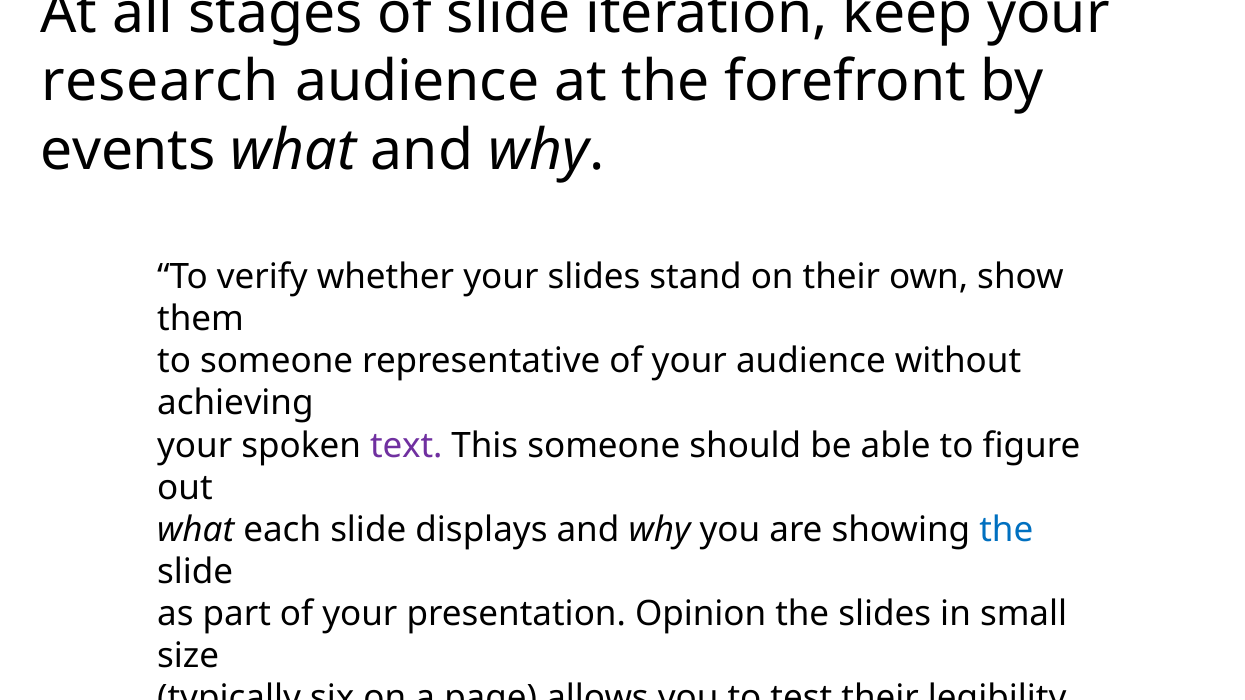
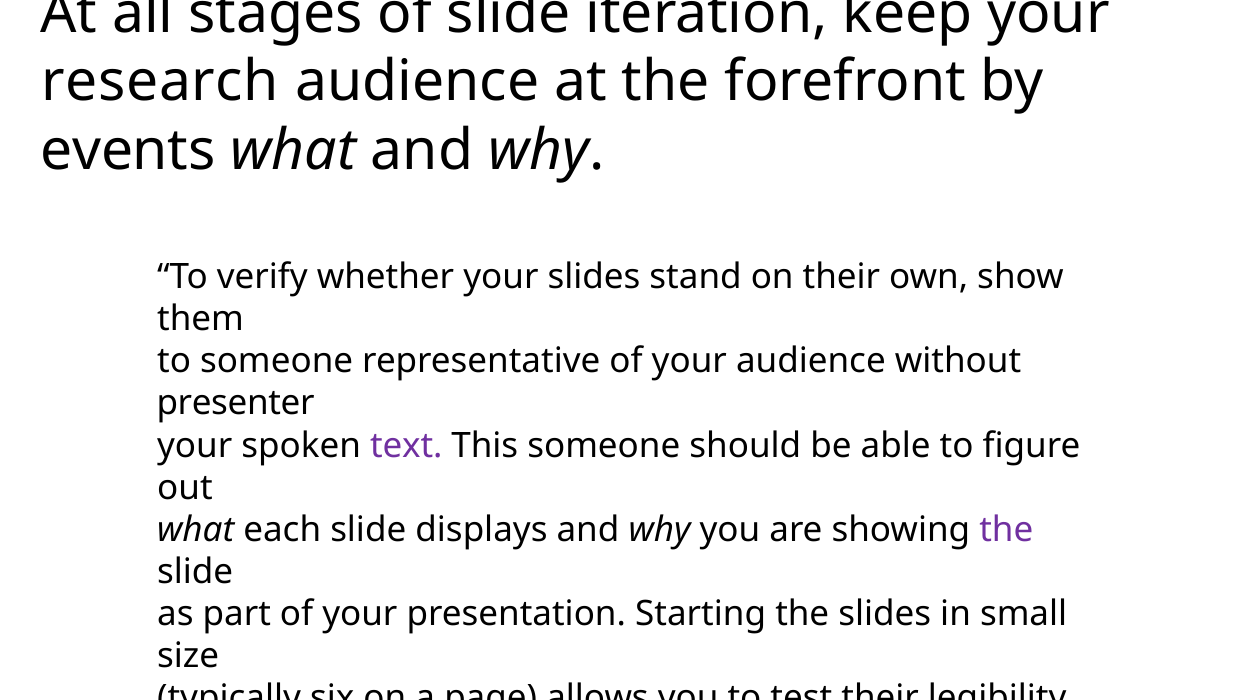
achieving: achieving -> presenter (236, 404)
the colour: blue -> purple (1006, 530)
Opinion: Opinion -> Starting (701, 614)
